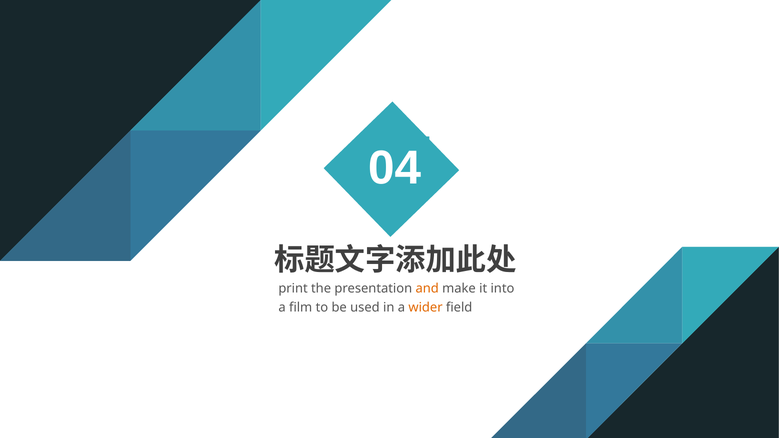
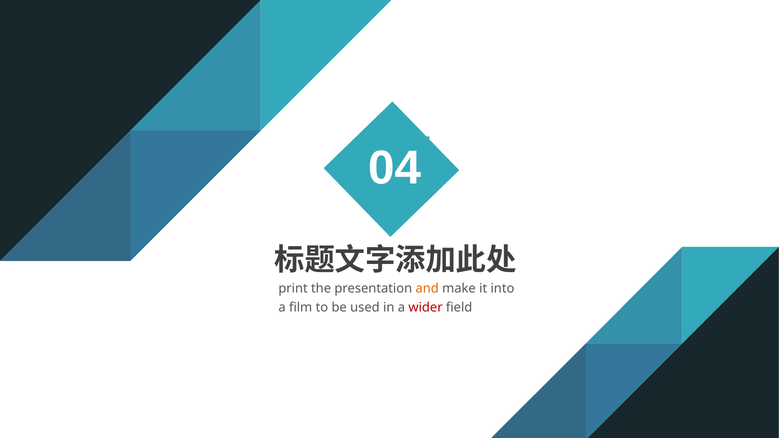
wider colour: orange -> red (426, 308)
